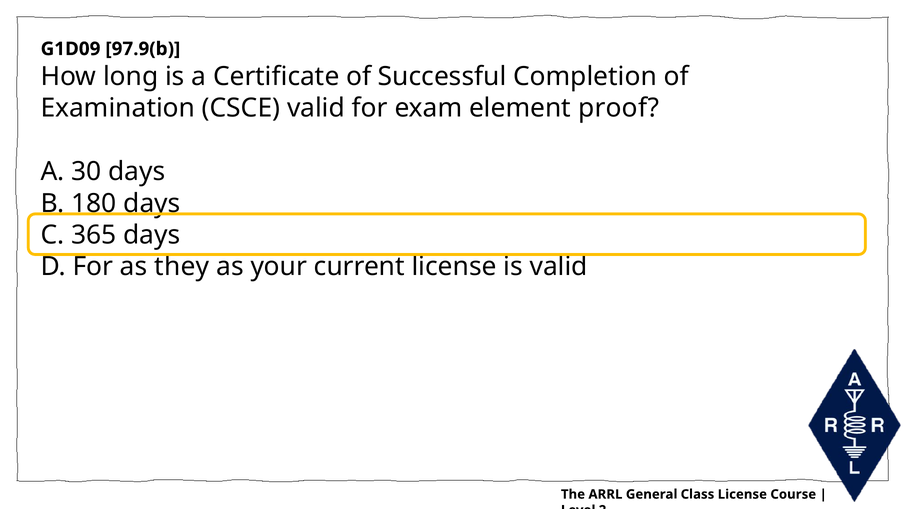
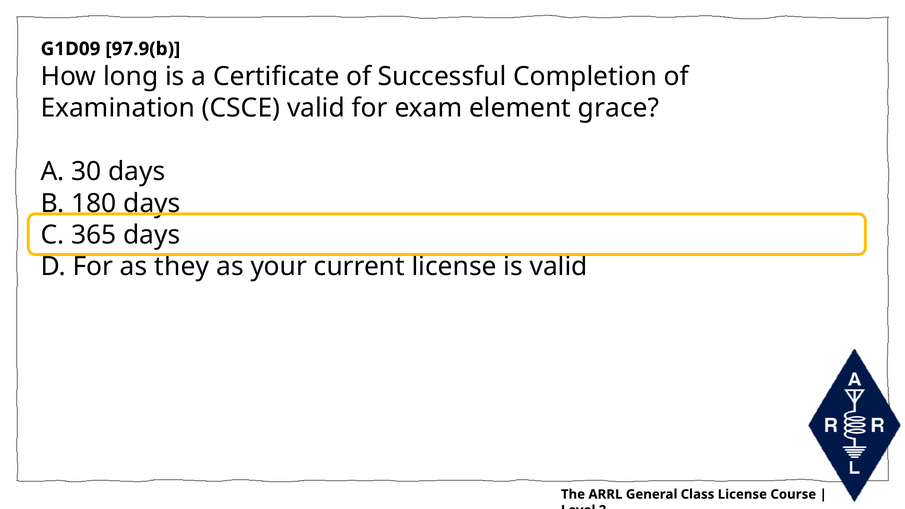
proof: proof -> grace (619, 108)
